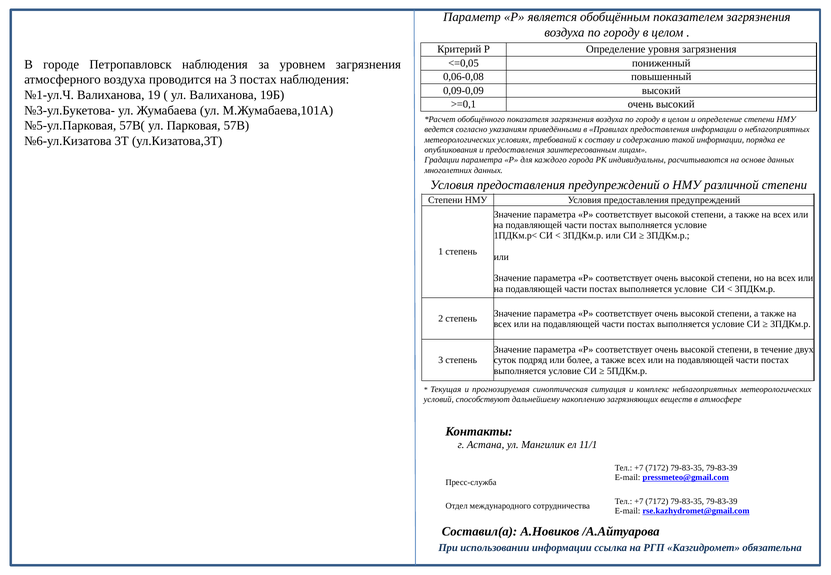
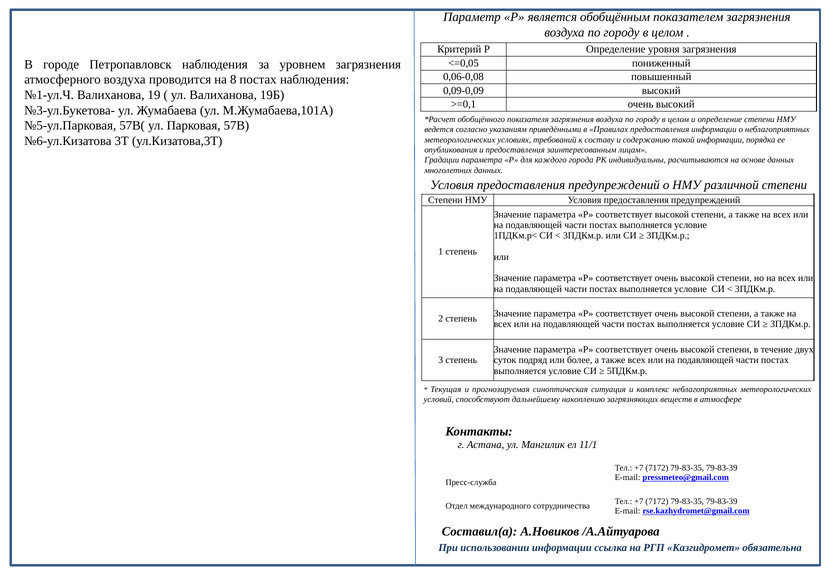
на 3: 3 -> 8 (233, 80)
